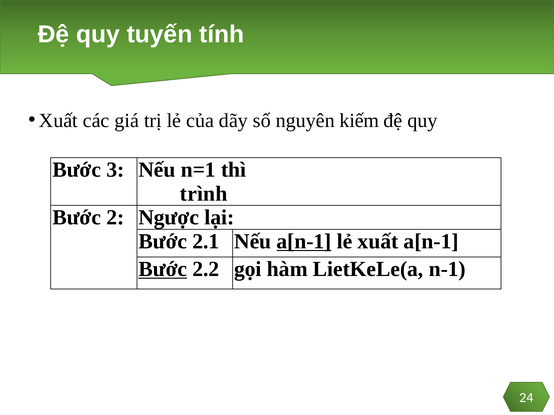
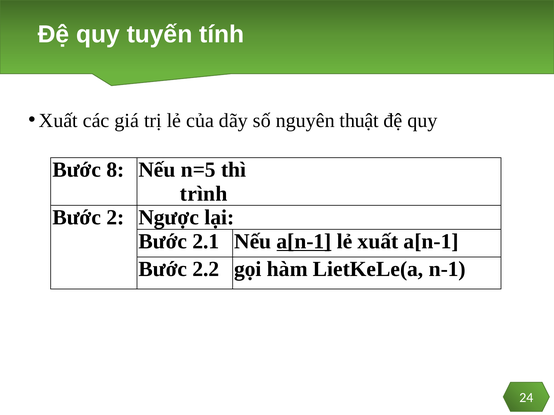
kiếm: kiếm -> thuật (359, 121)
3: 3 -> 8 (115, 170)
n=1: n=1 -> n=5 (198, 170)
Bước underline: present -> none (163, 269)
